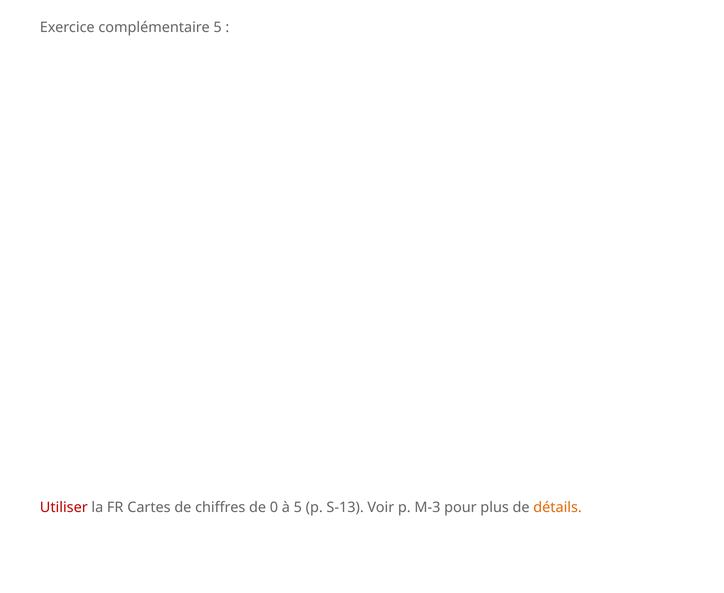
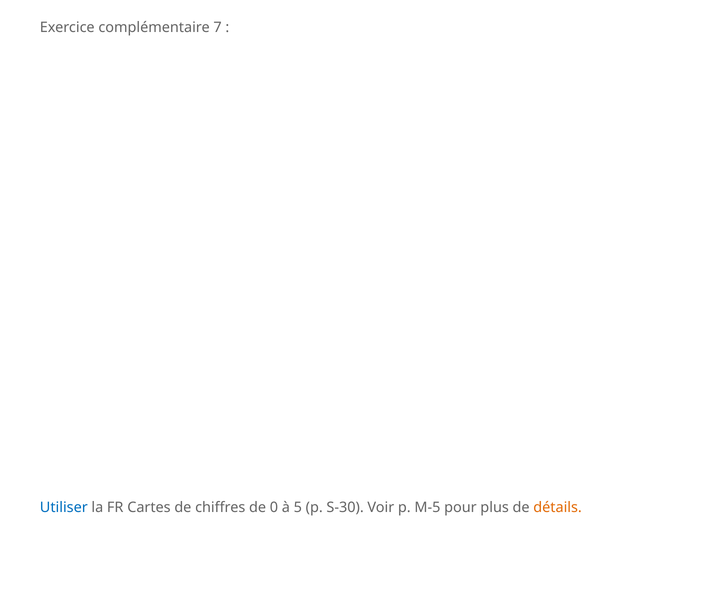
complémentaire 5: 5 -> 7 (218, 27)
Utiliser colour: red -> blue (64, 508)
S-13: S-13 -> S-30 (345, 508)
M-3: M-3 -> M-5 (427, 508)
